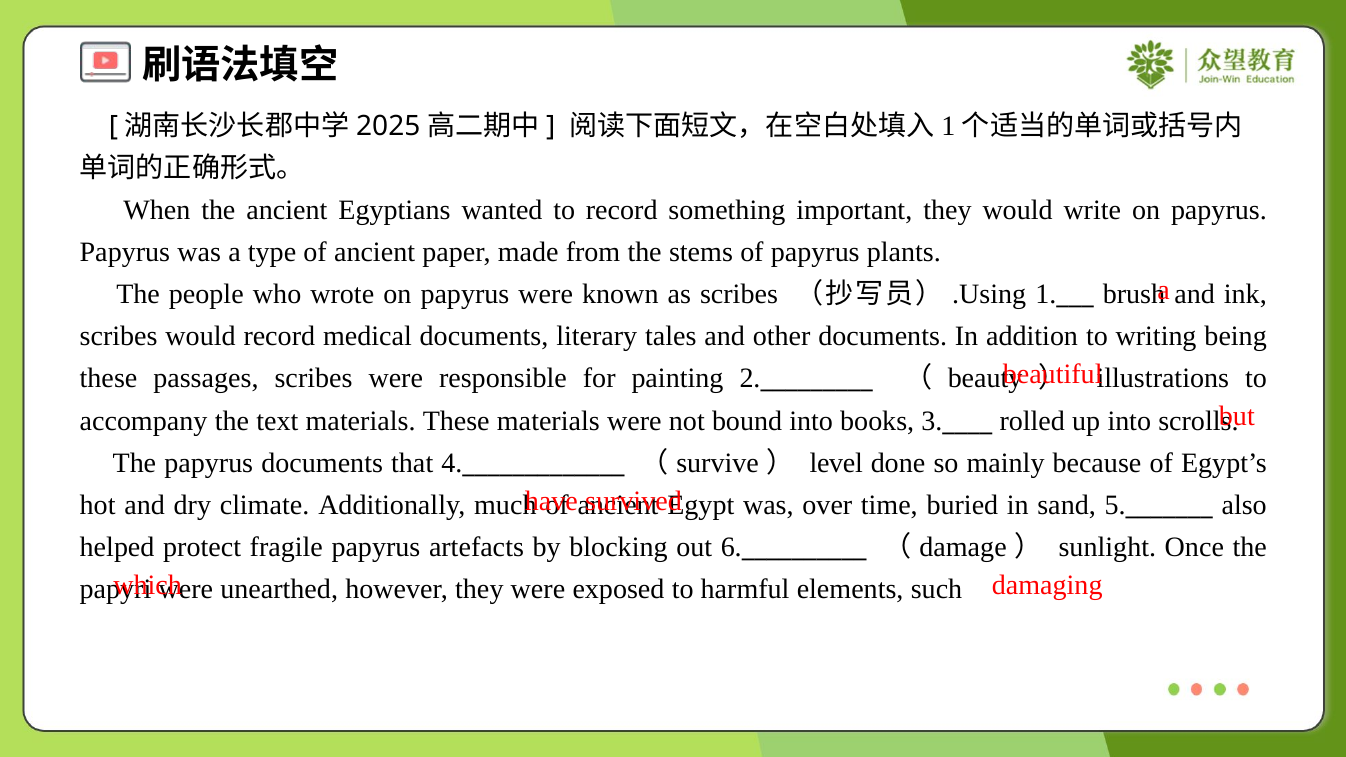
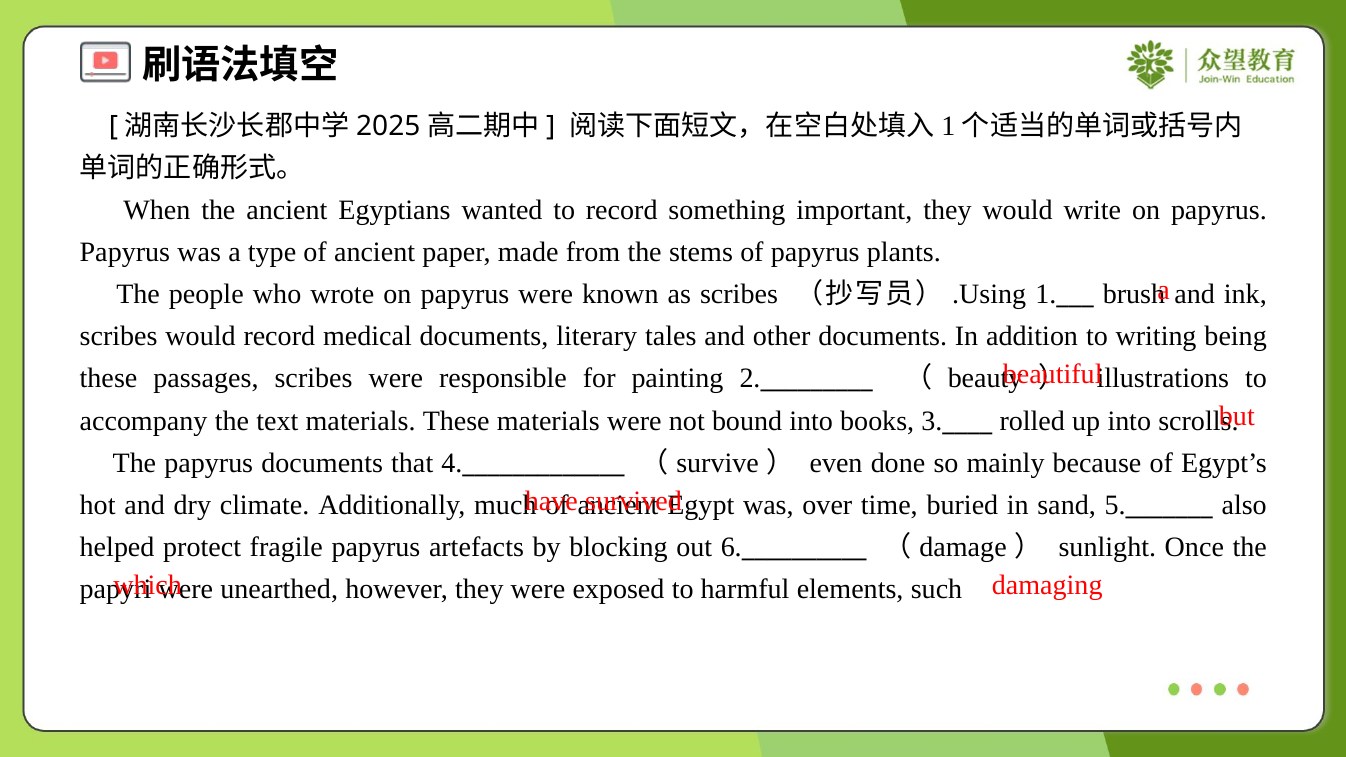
level: level -> even (836, 463)
